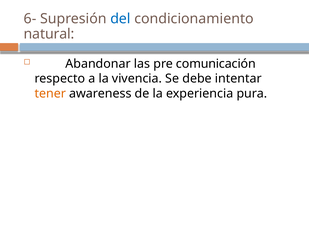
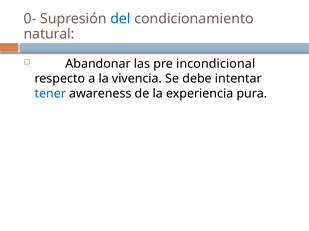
6-: 6- -> 0- (30, 19)
comunicación: comunicación -> incondicional (216, 64)
tener colour: orange -> blue (50, 94)
